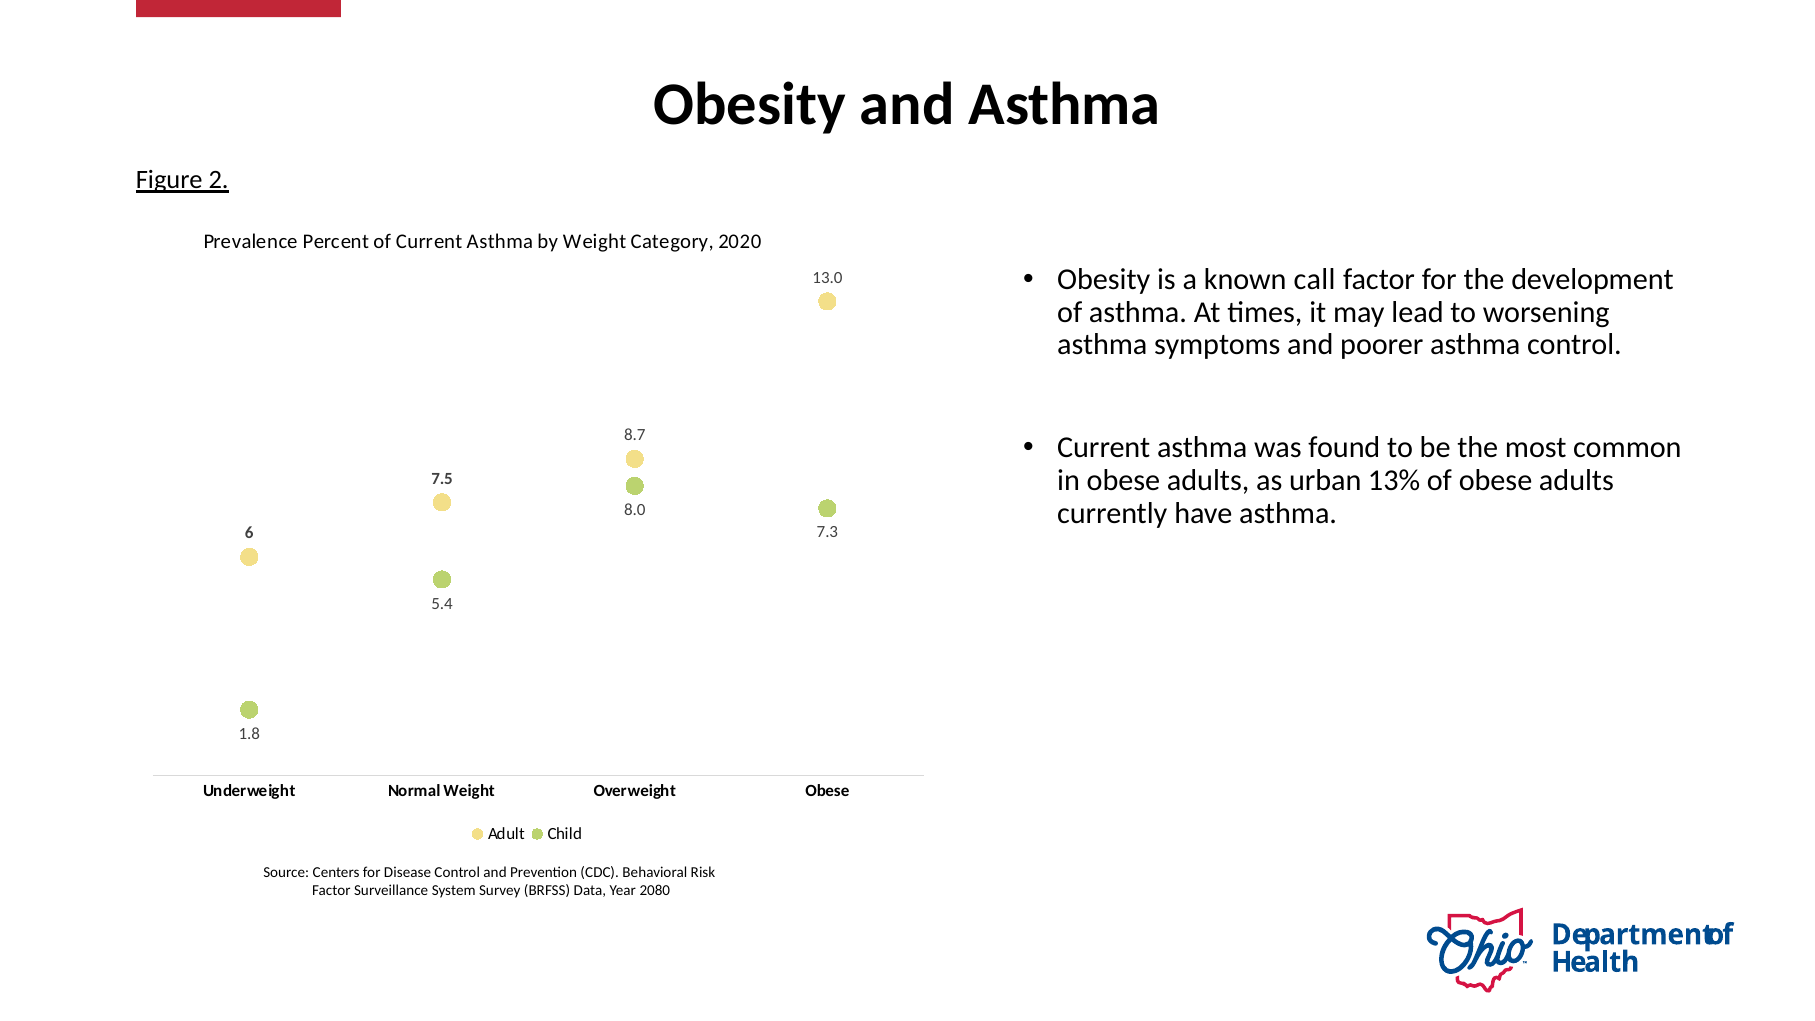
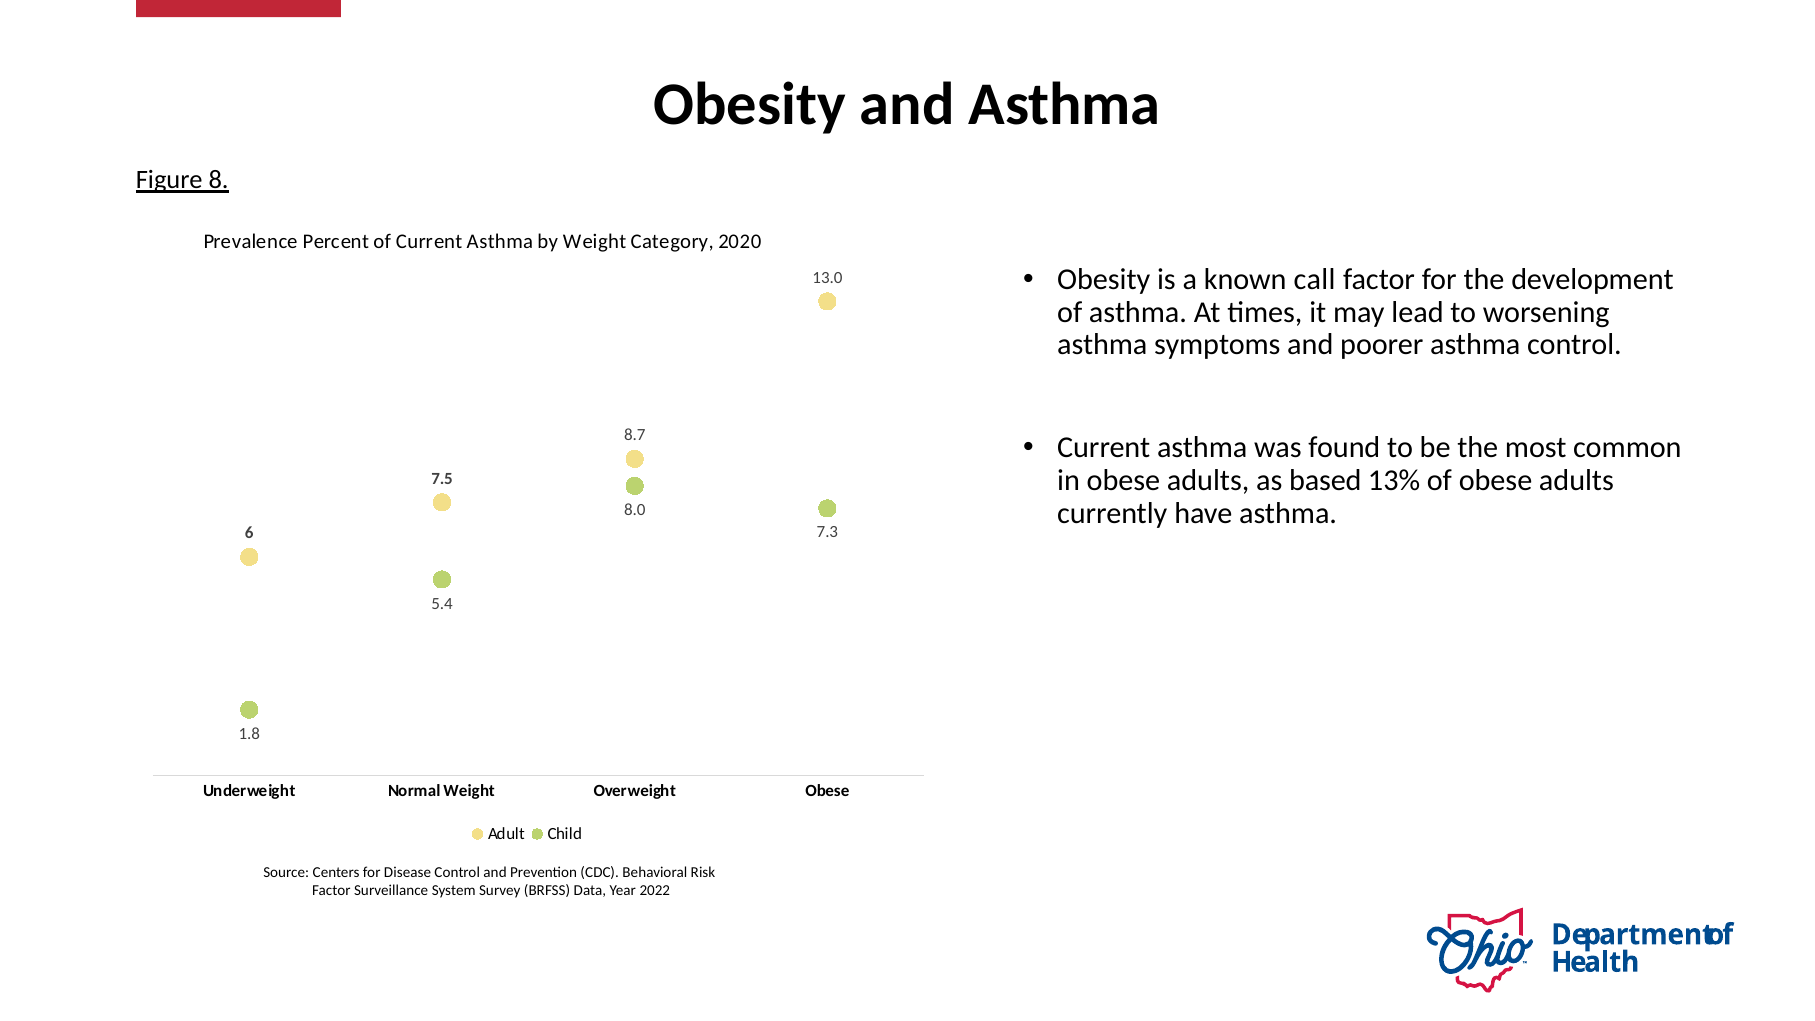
2: 2 -> 8 (219, 180)
urban: urban -> based (1325, 480)
2080: 2080 -> 2022 (655, 891)
